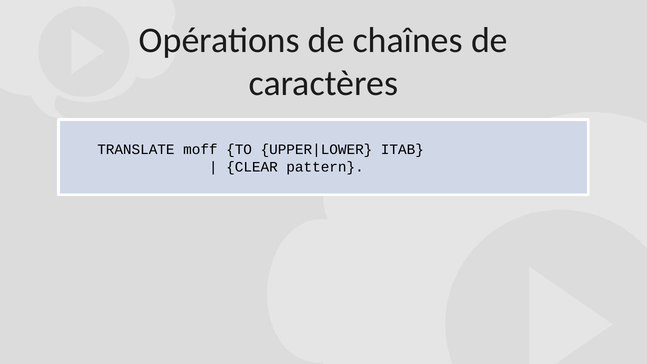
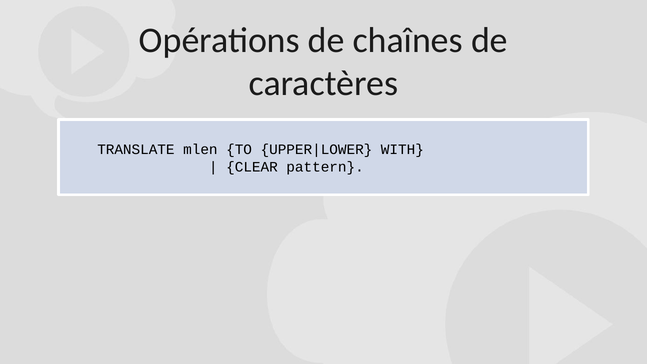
moff: moff -> mlen (200, 149)
ITAB: ITAB -> WITH (402, 149)
